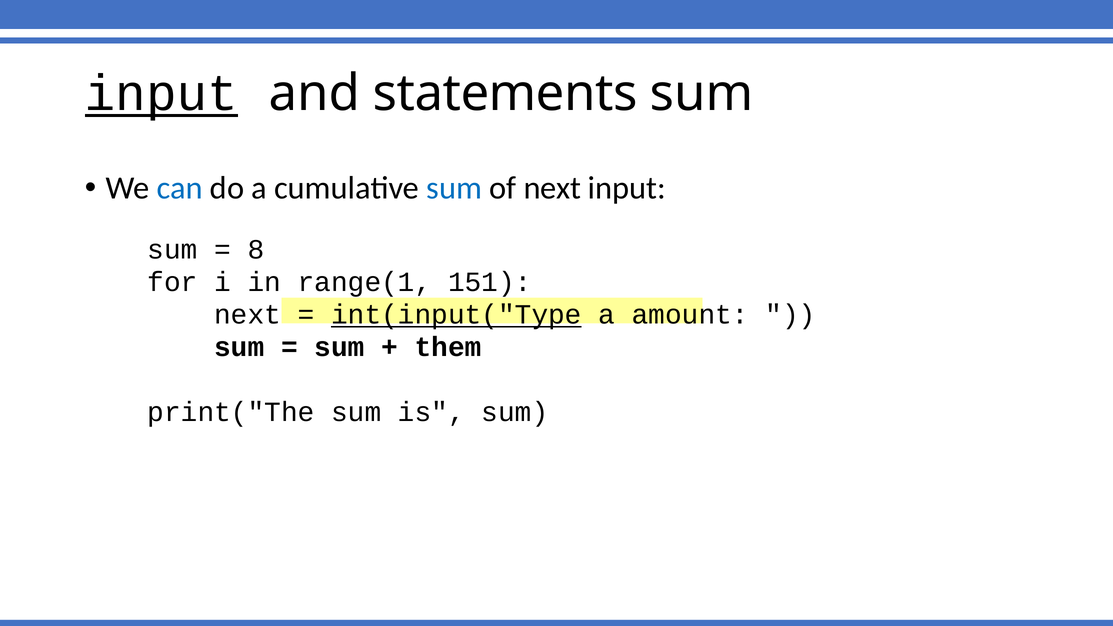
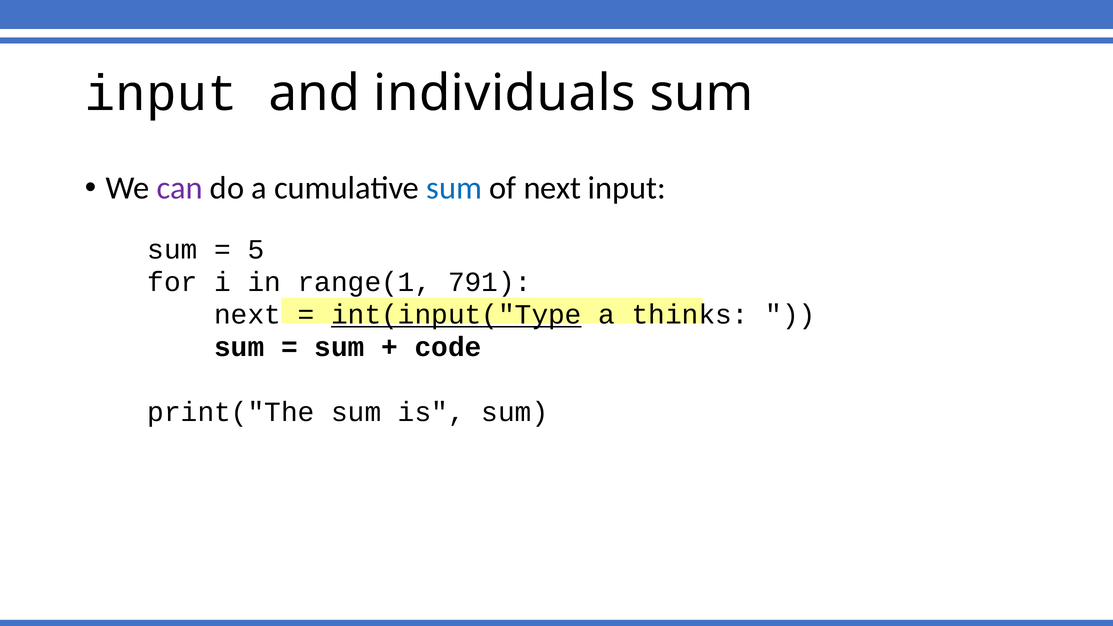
input underline: present -> none (161, 93)
statements: statements -> individuals (505, 93)
can colour: blue -> purple (180, 188)
8: 8 -> 5 (256, 250)
151: 151 -> 791 (490, 282)
amount: amount -> thinks (690, 315)
them: them -> code (448, 347)
